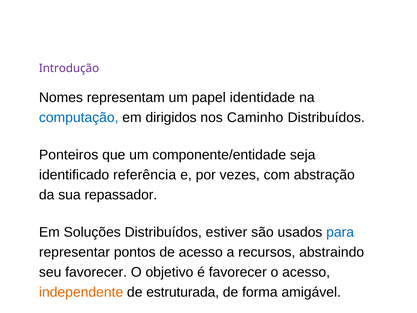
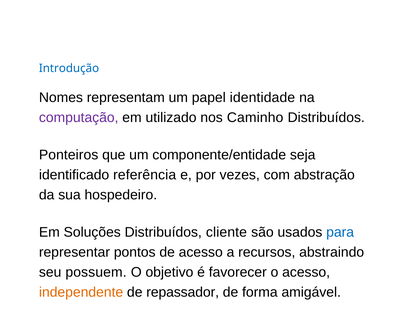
Introdução colour: purple -> blue (69, 68)
computação colour: blue -> purple (79, 118)
dirigidos: dirigidos -> utilizado (171, 118)
repassador: repassador -> hospedeiro (121, 195)
estiver: estiver -> cliente (226, 232)
seu favorecer: favorecer -> possuem (96, 272)
estruturada: estruturada -> repassador (183, 292)
